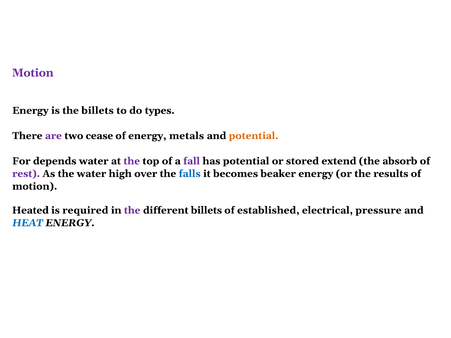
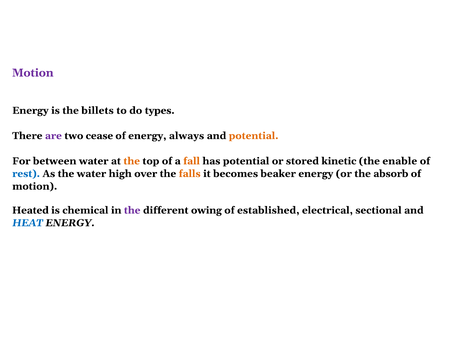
metals: metals -> always (187, 136)
depends: depends -> between (55, 161)
the colour: purple -> orange (132, 161)
fall colour: purple -> orange (192, 161)
extend: extend -> kinetic (339, 161)
absorb: absorb -> enable (400, 161)
rest colour: purple -> blue (26, 174)
falls colour: blue -> orange (190, 174)
results: results -> absorb (391, 174)
required: required -> chemical (85, 210)
different billets: billets -> owing (206, 210)
pressure: pressure -> sectional (378, 210)
